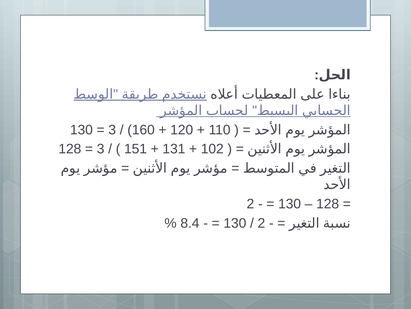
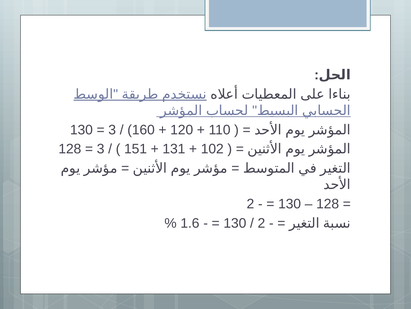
8.4: 8.4 -> 1.6 (190, 223)
